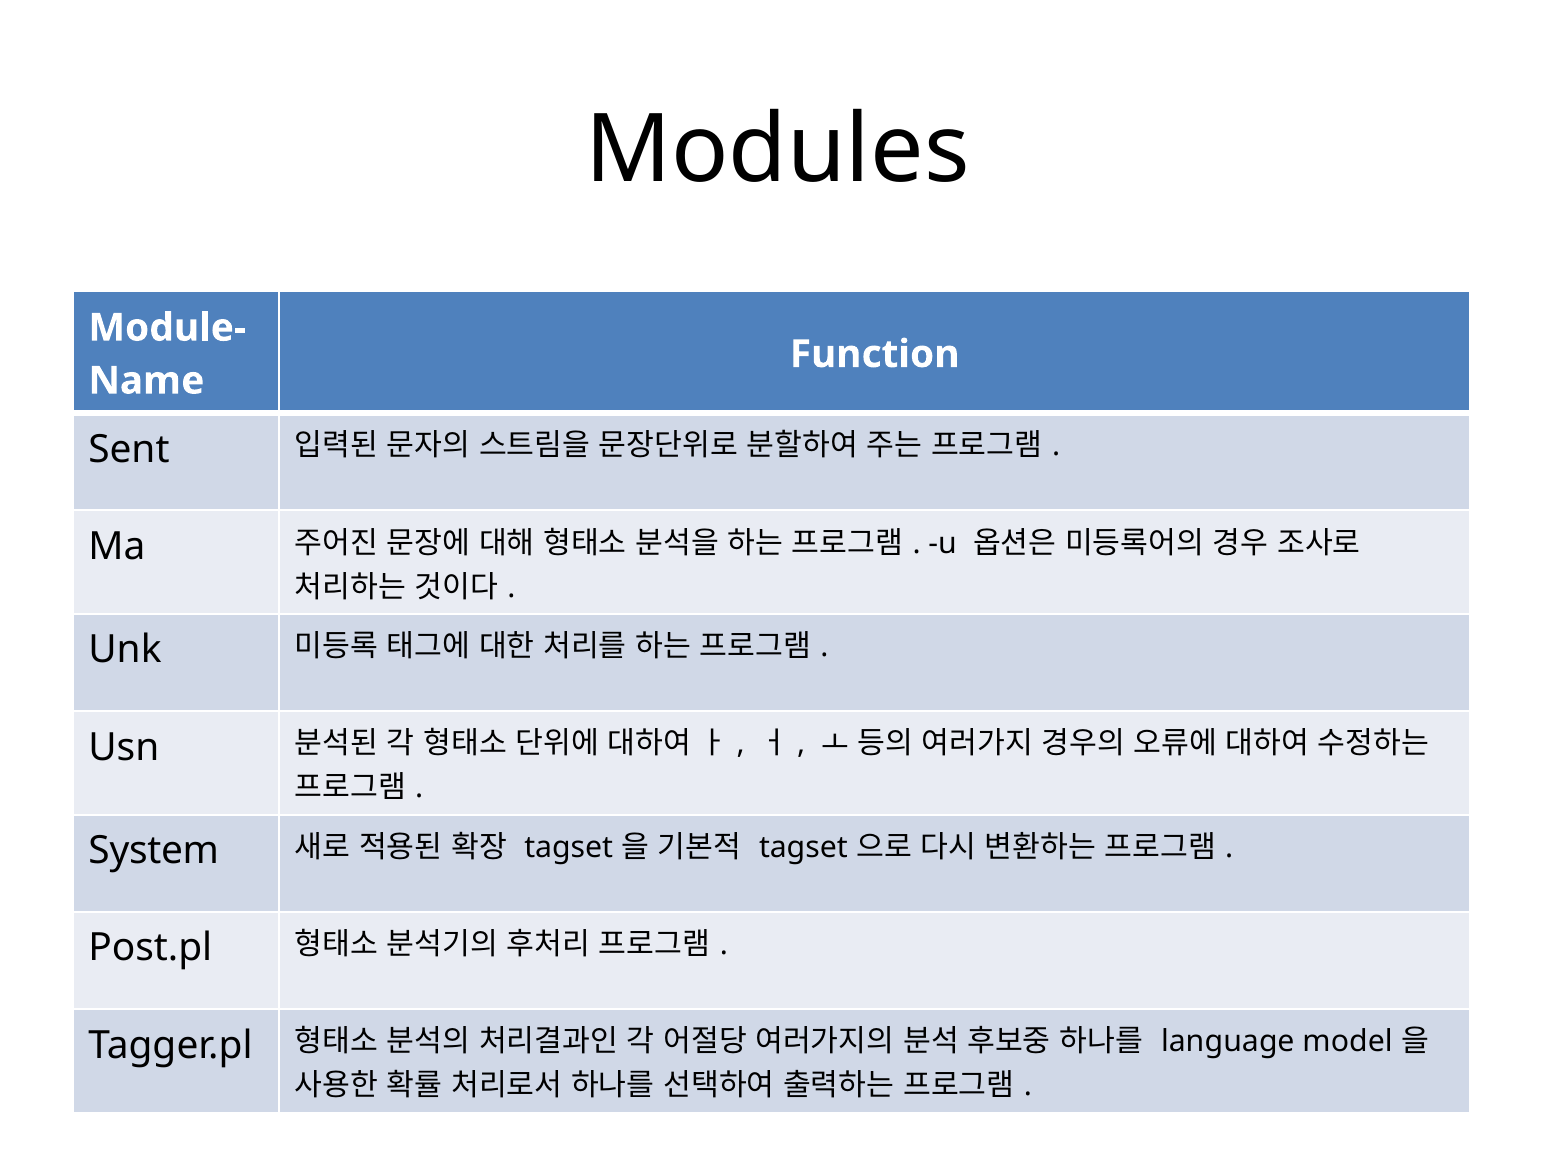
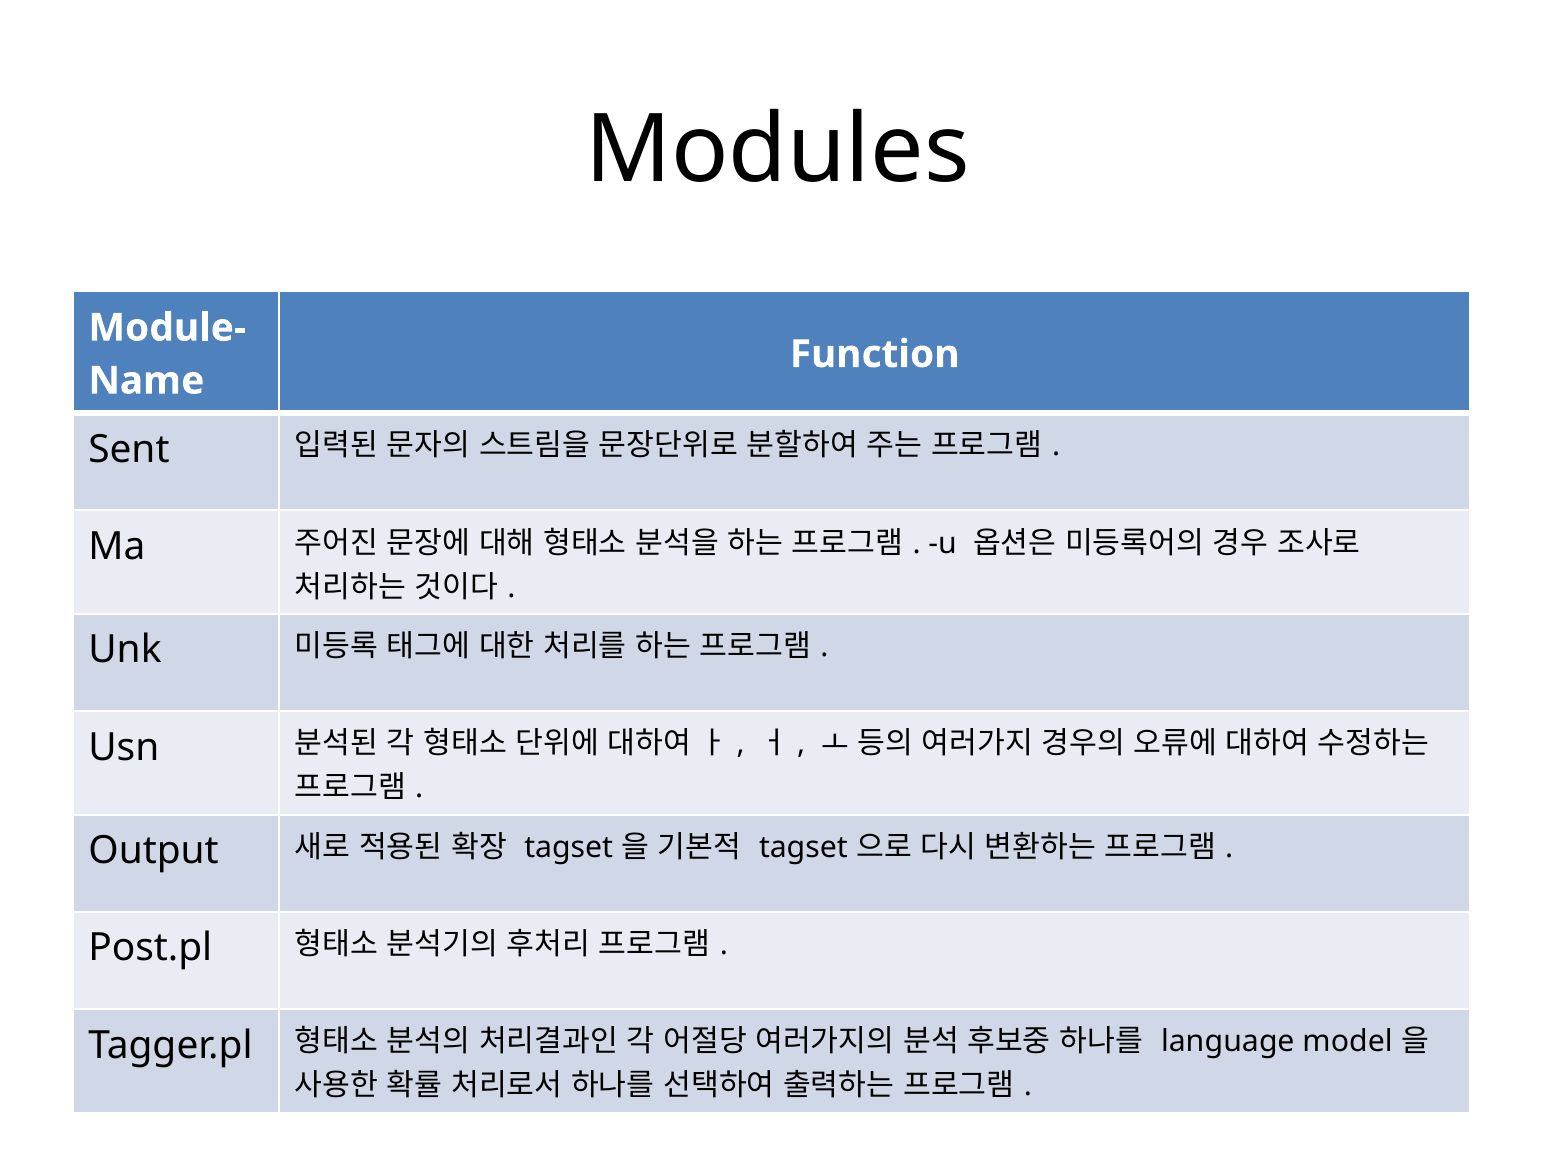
System: System -> Output (154, 851)
